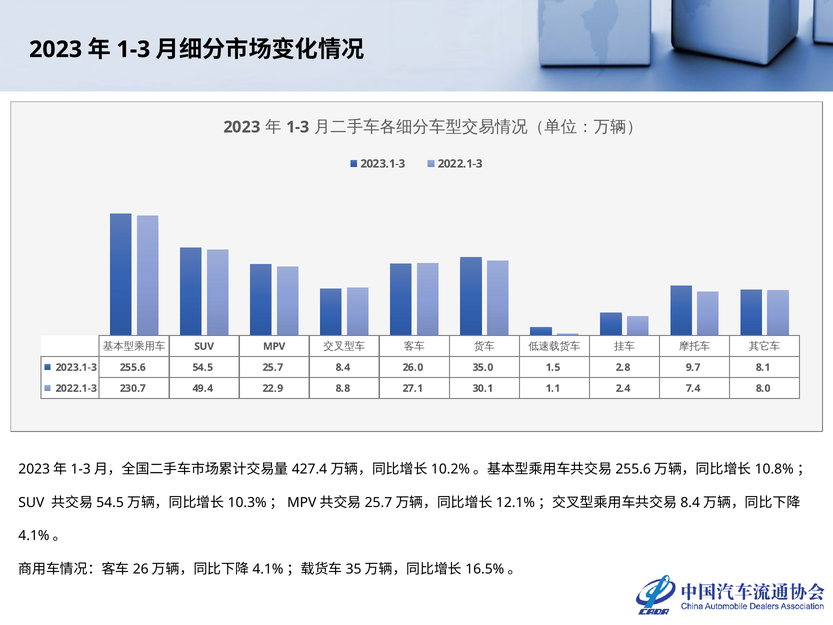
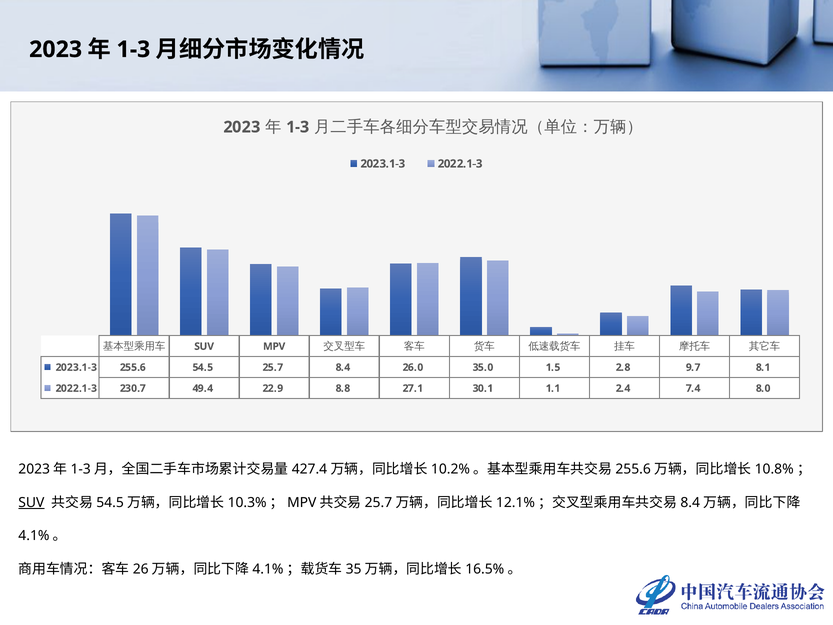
SUV underline: none -> present (31, 502)
